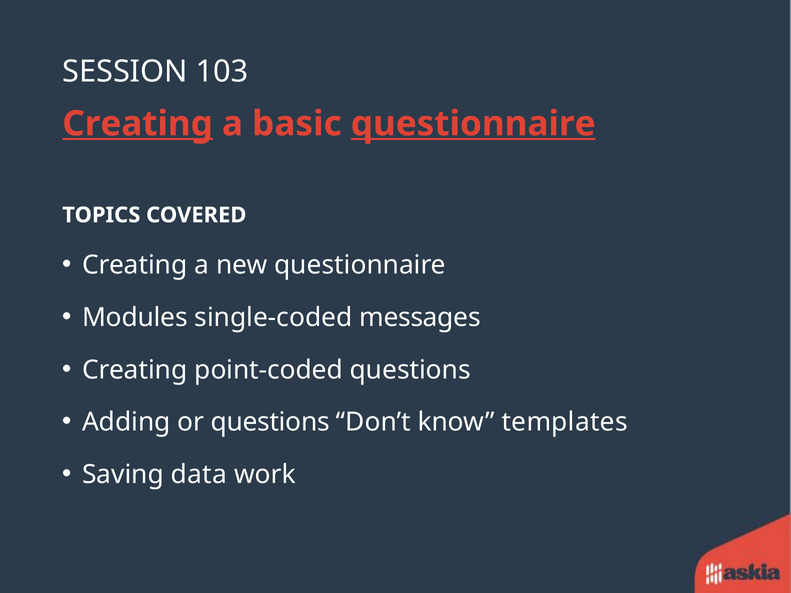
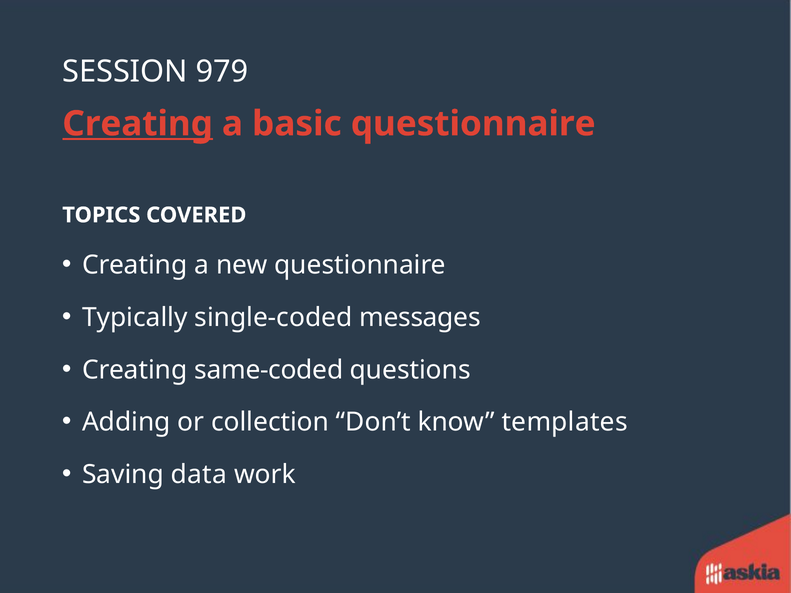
103: 103 -> 979 (222, 72)
questionnaire underline: present -> none (473, 124)
Modules: Modules -> Typically (135, 318)
point-coded: point-coded -> same-coded (269, 370)
or questions: questions -> collection (270, 422)
